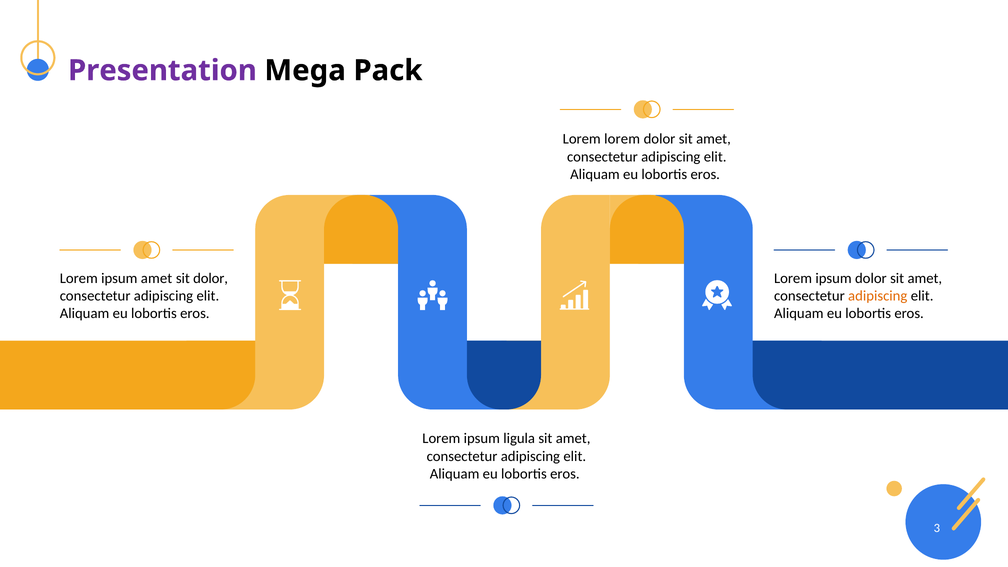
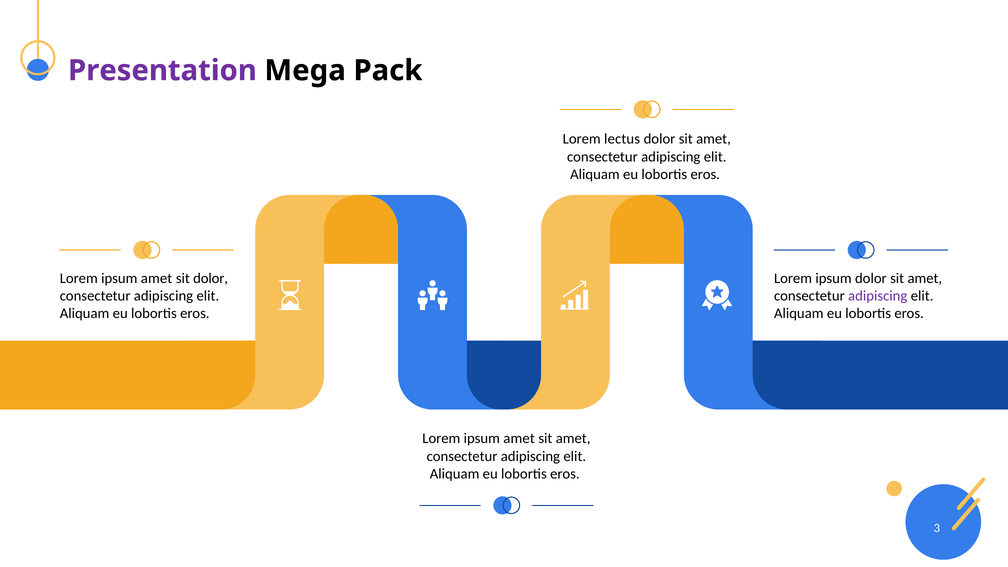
Lorem lorem: lorem -> lectus (622, 139)
adipiscing colour: orange -> purple (878, 296)
ligula: ligula -> amet (519, 439)
